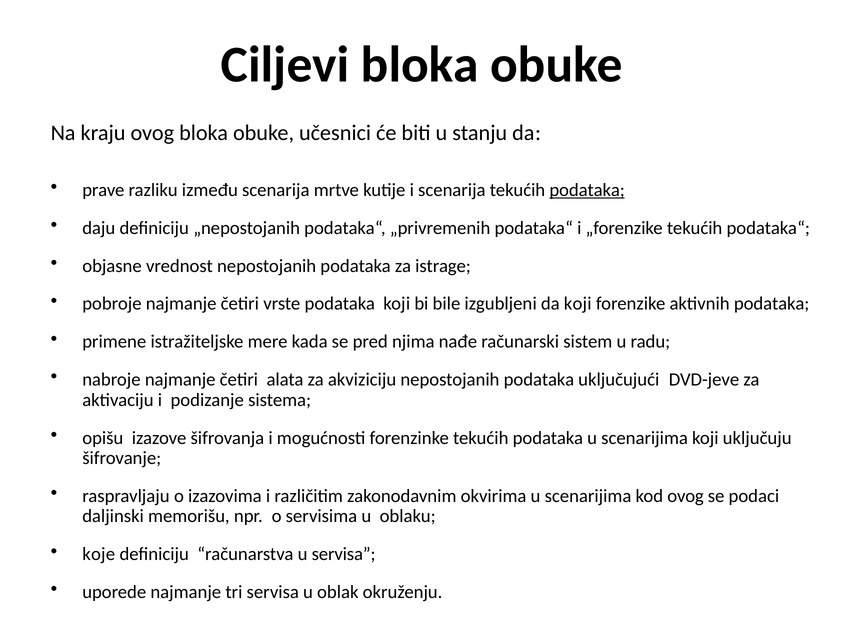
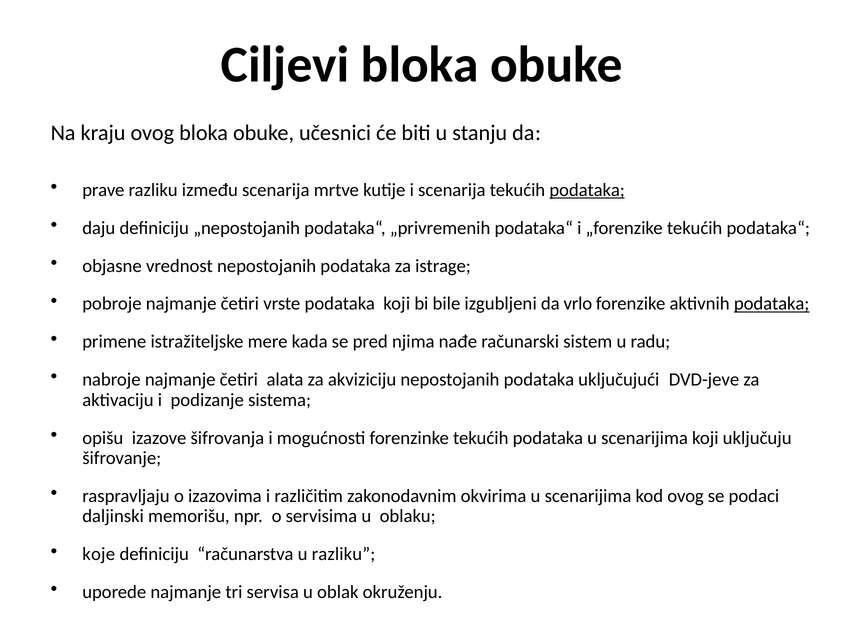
da koji: koji -> vrlo (578, 304)
podataka underline: none -> present (772, 304)
u servisa: servisa -> razliku (343, 554)
